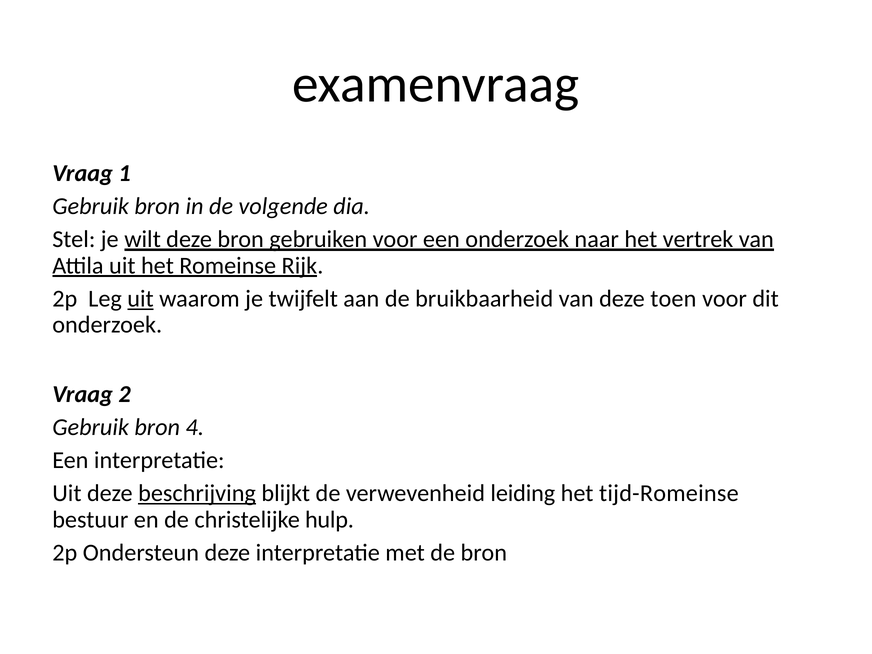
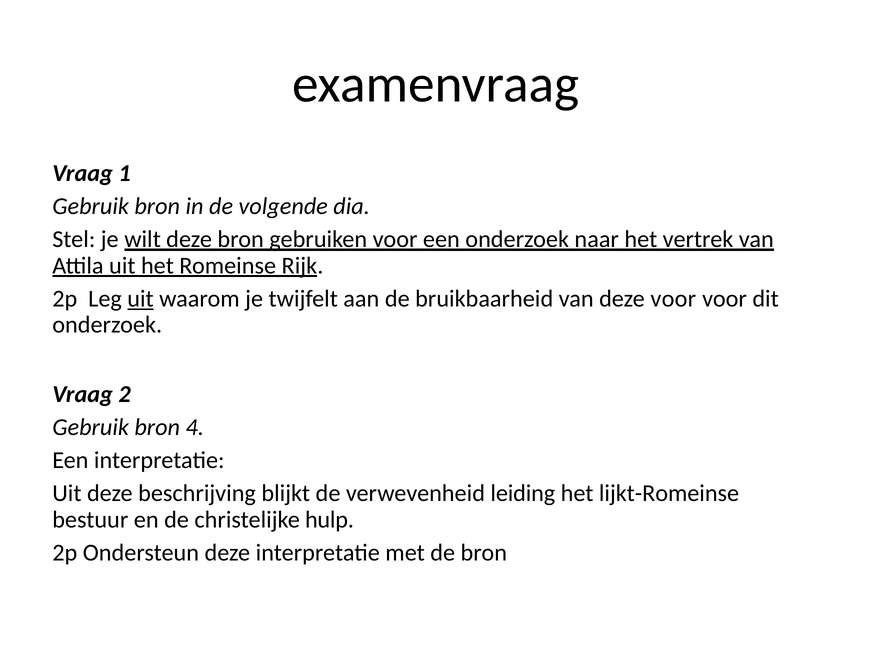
deze toen: toen -> voor (673, 299)
beschrijving underline: present -> none (197, 493)
tijd-Romeinse: tijd-Romeinse -> lijkt-Romeinse (669, 493)
